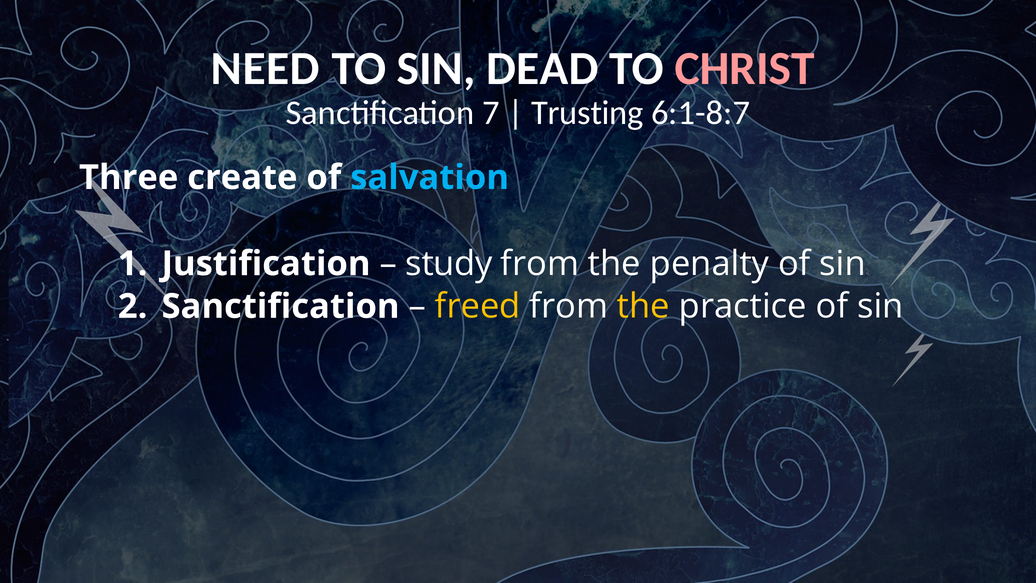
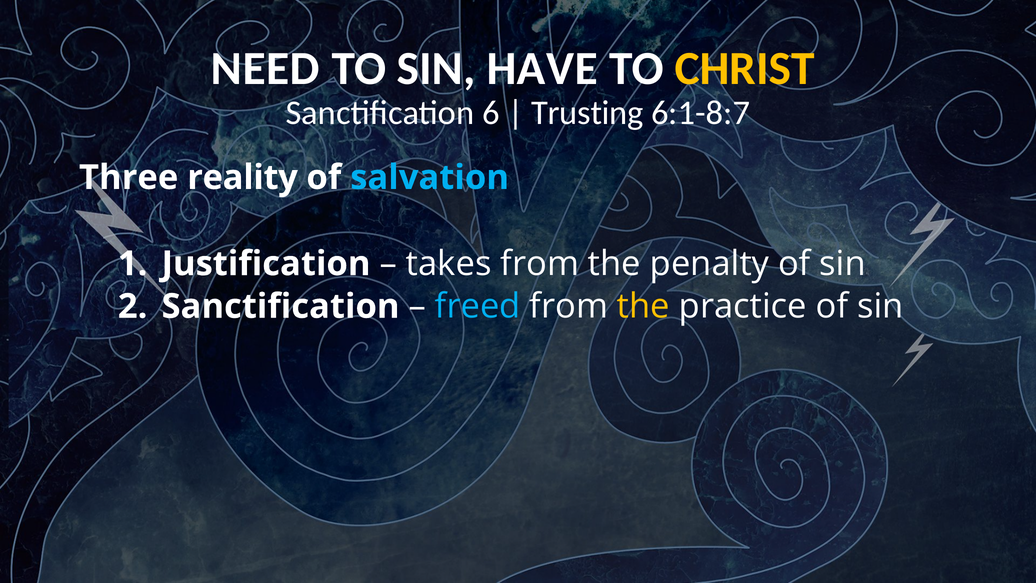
DEAD: DEAD -> HAVE (542, 68)
CHRIST colour: pink -> yellow (745, 68)
7: 7 -> 6 (491, 113)
create: create -> reality (243, 177)
study: study -> takes (449, 264)
freed colour: yellow -> light blue (478, 306)
